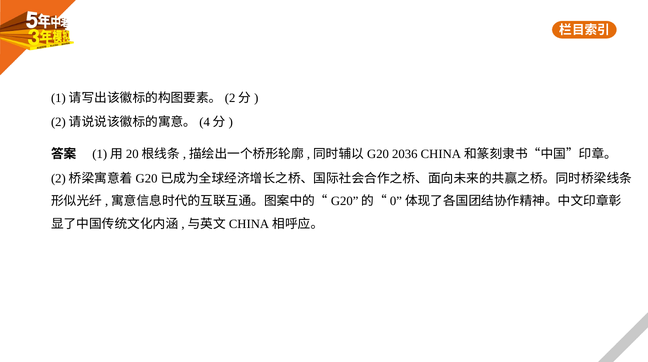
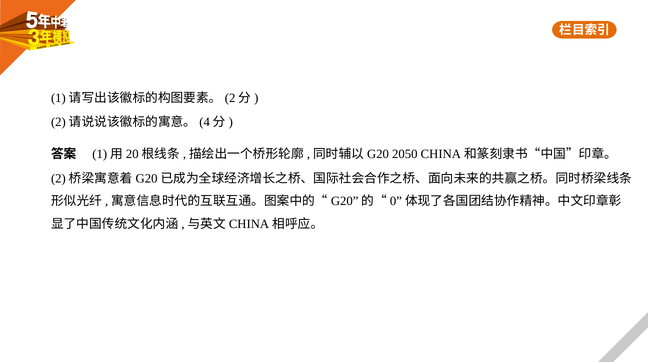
2036: 2036 -> 2050 (405, 154)
